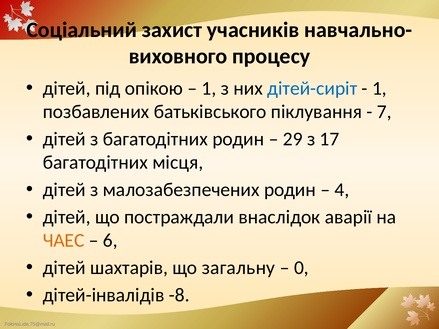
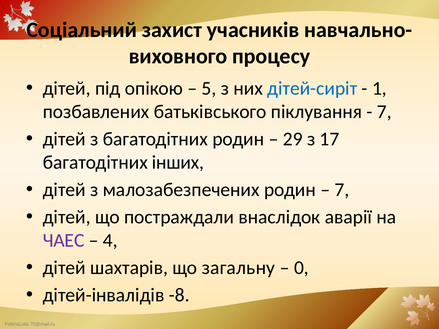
1: 1 -> 5 (209, 88)
місця: місця -> інших (178, 163)
4: 4 -> 7 (342, 190)
ЧАЕС colour: orange -> purple (64, 241)
6: 6 -> 4 (110, 241)
